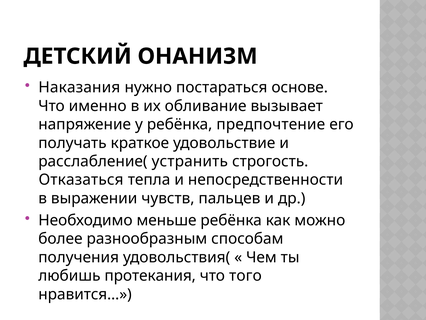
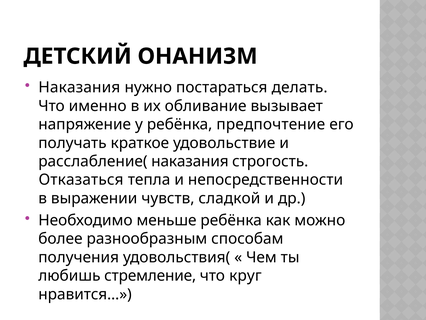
основе: основе -> делать (300, 87)
расслабление( устранить: устранить -> наказания (190, 161)
пальцев: пальцев -> сладкой (229, 198)
протекания: протекания -> стремление (150, 275)
того: того -> круг (245, 275)
